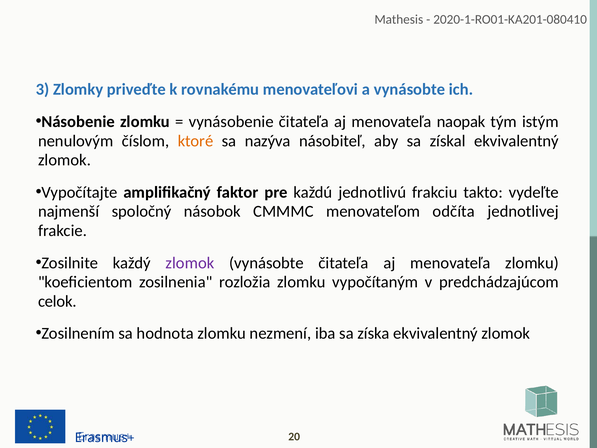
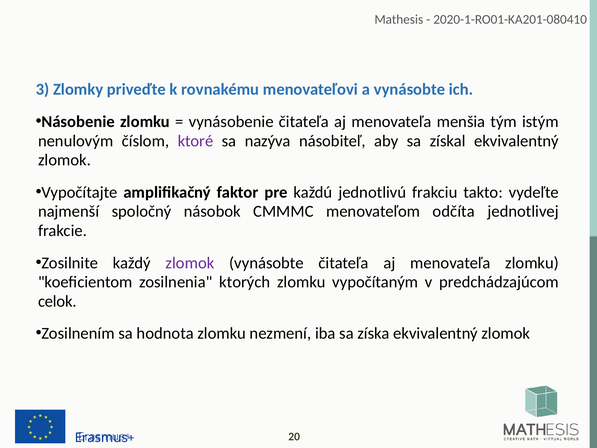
naopak: naopak -> menšia (461, 122)
ktoré colour: orange -> purple (195, 141)
rozložia: rozložia -> ktorých (245, 282)
